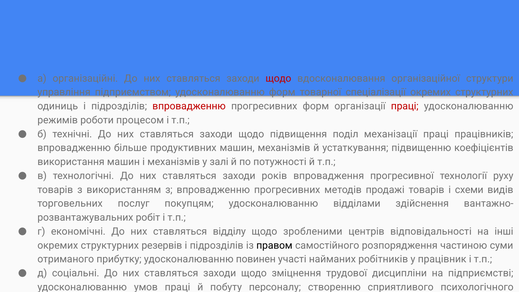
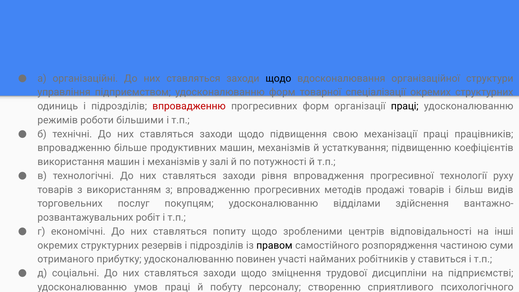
щодо colour: red -> black (278, 78)
праці colour: red -> black (405, 106)
процесом: процесом -> більшими (140, 120)
поділ: поділ -> свою (345, 134)
років: років -> рівня (274, 176)
схеми: схеми -> більш (469, 190)
відділу: відділу -> попиту (229, 231)
працівник: працівник -> ставиться (442, 259)
